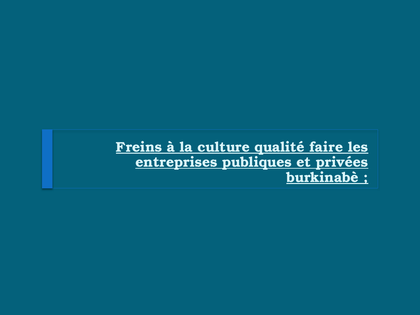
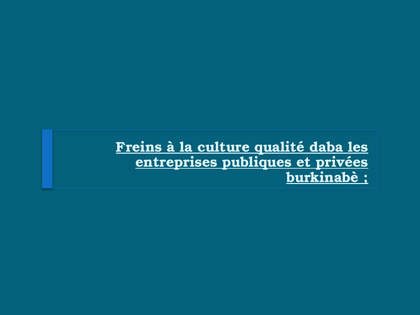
faire: faire -> daba (326, 147)
